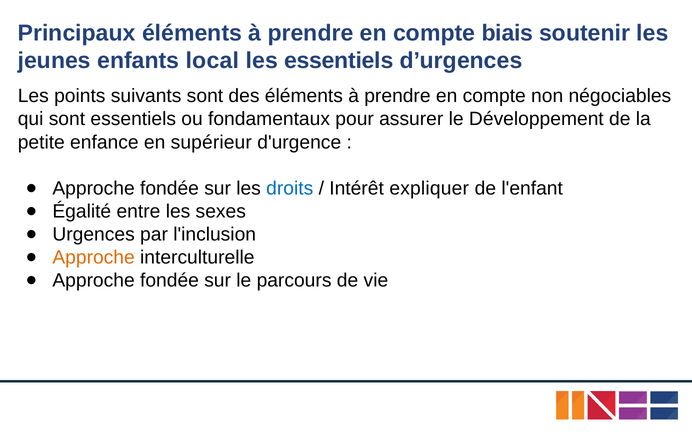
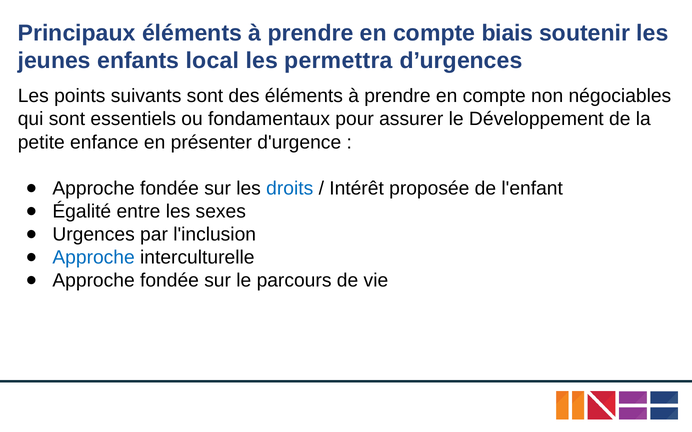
les essentiels: essentiels -> permettra (339, 61)
supérieur: supérieur -> présenter (211, 142)
expliquer: expliquer -> proposée (429, 189)
Approche colour: orange -> blue (94, 258)
